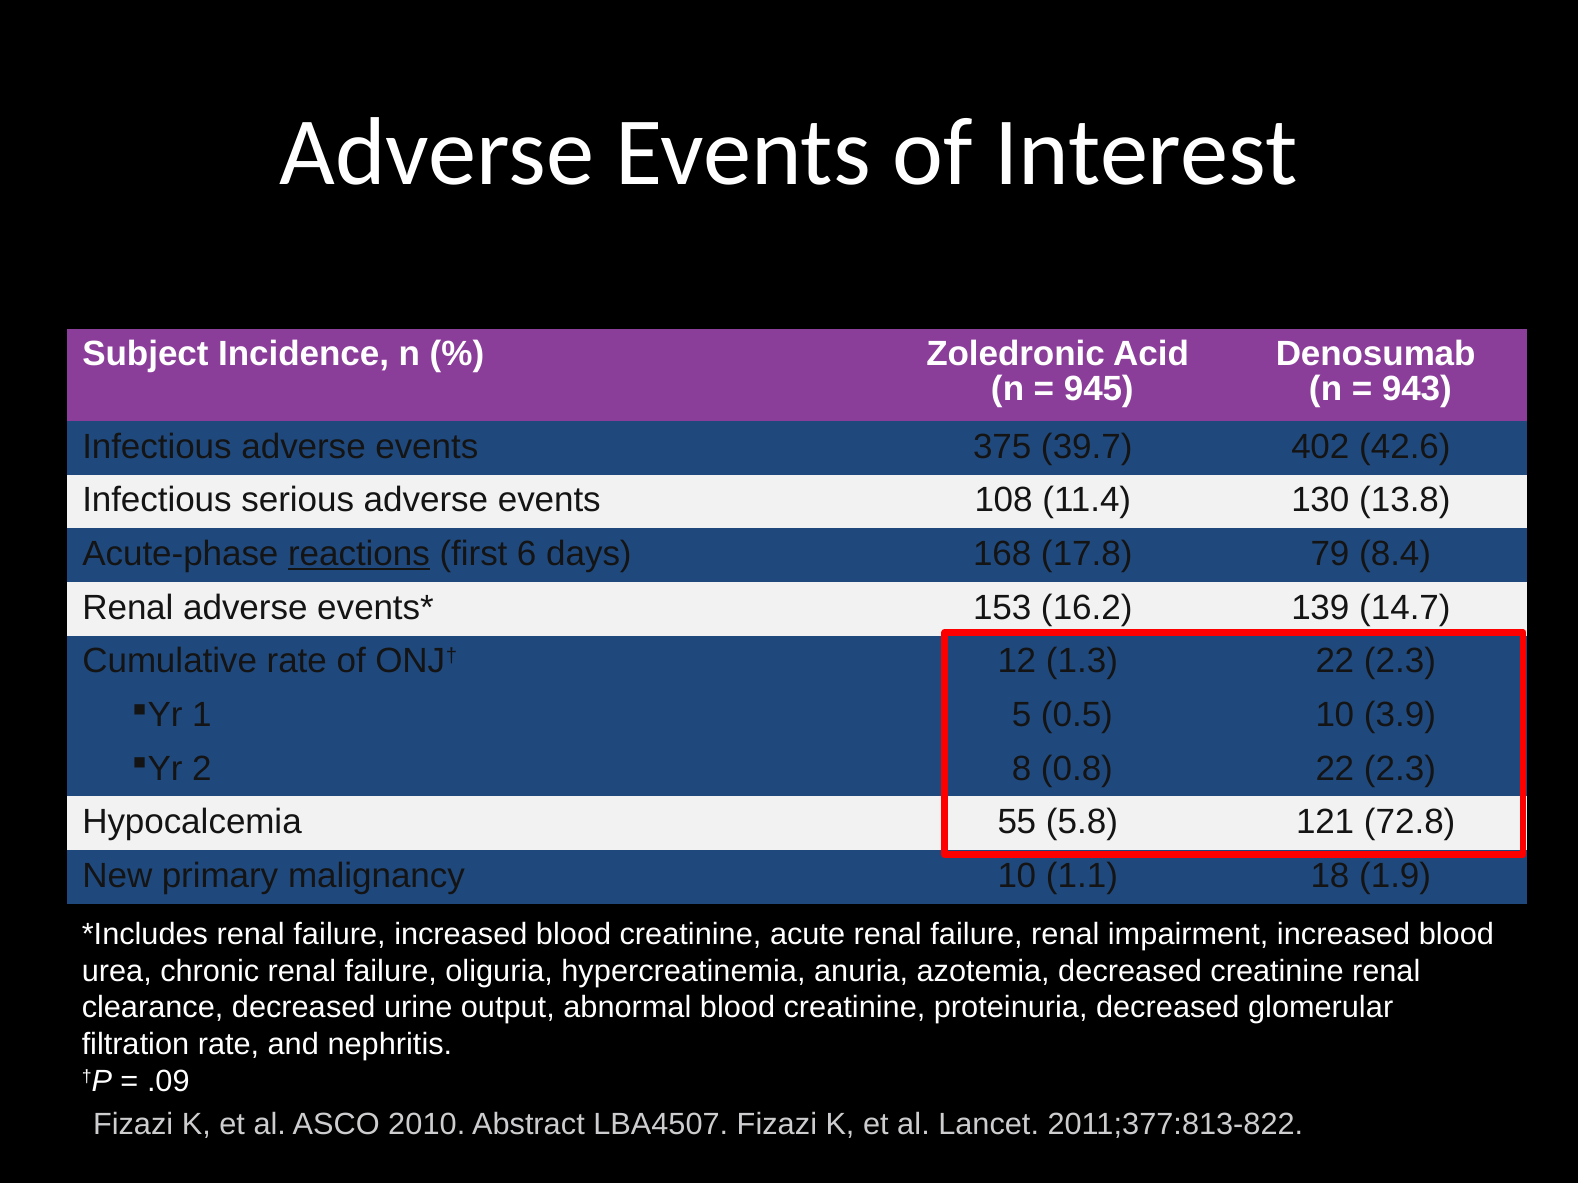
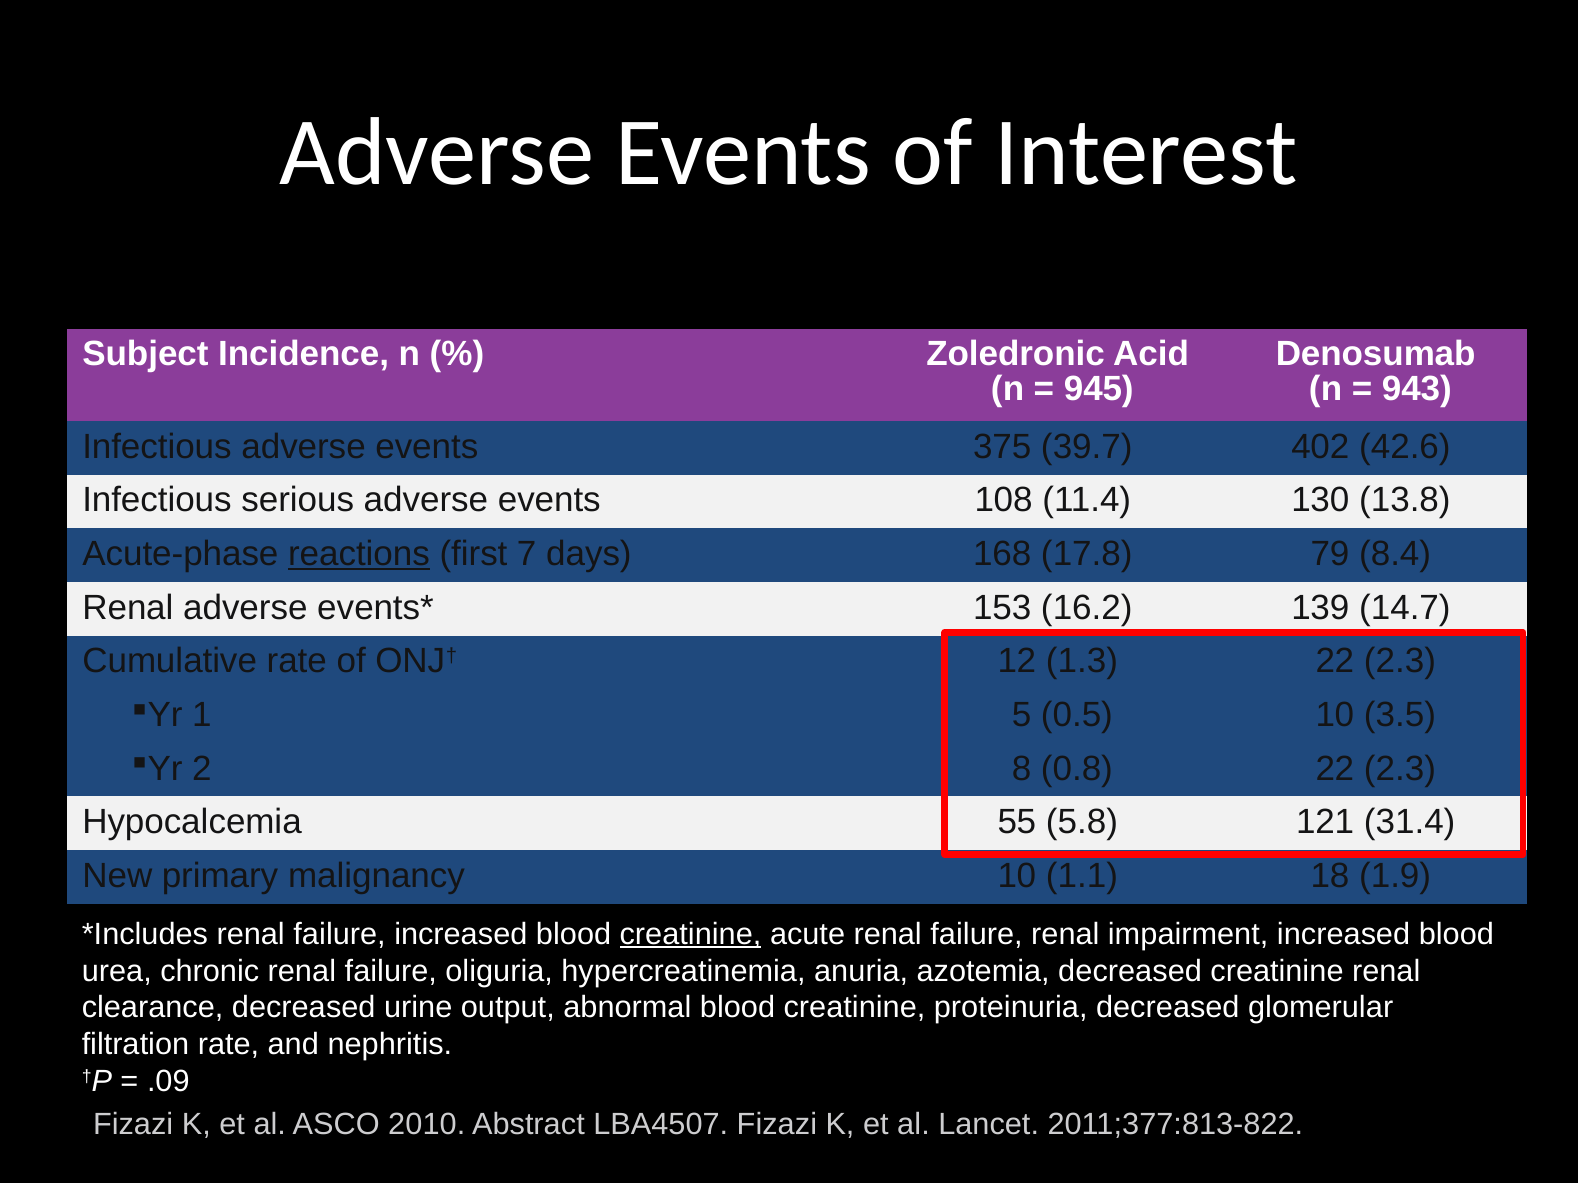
6: 6 -> 7 (527, 554)
3.9: 3.9 -> 3.5 (1400, 715)
72.8: 72.8 -> 31.4 (1410, 823)
creatinine underline: none -> present (691, 935)
